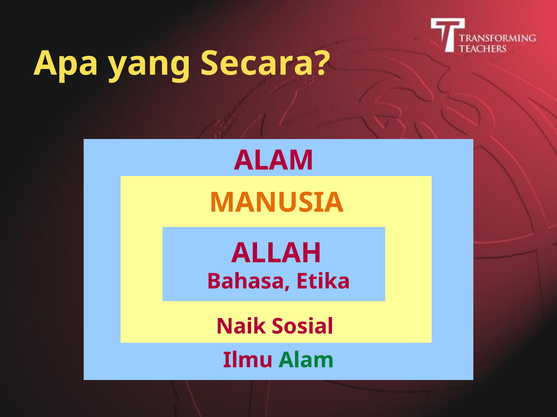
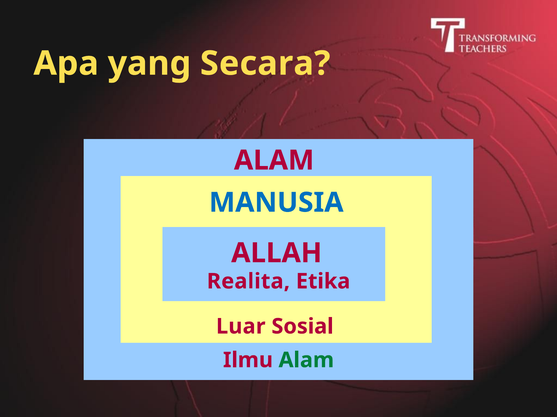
MANUSIA colour: orange -> blue (276, 203)
Bahasa: Bahasa -> Realita (248, 282)
Naik: Naik -> Luar (241, 327)
